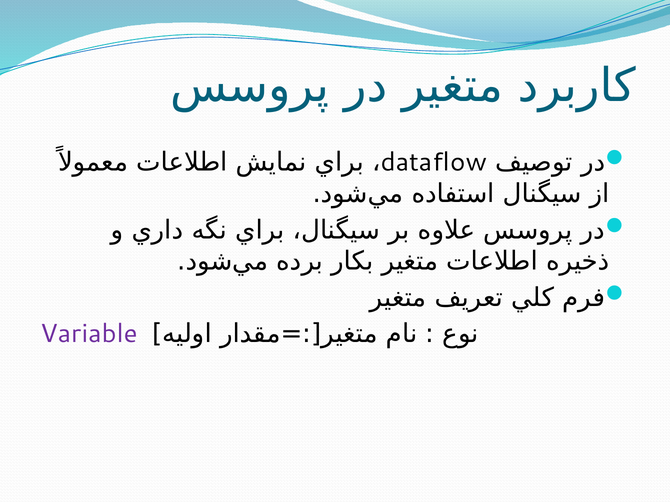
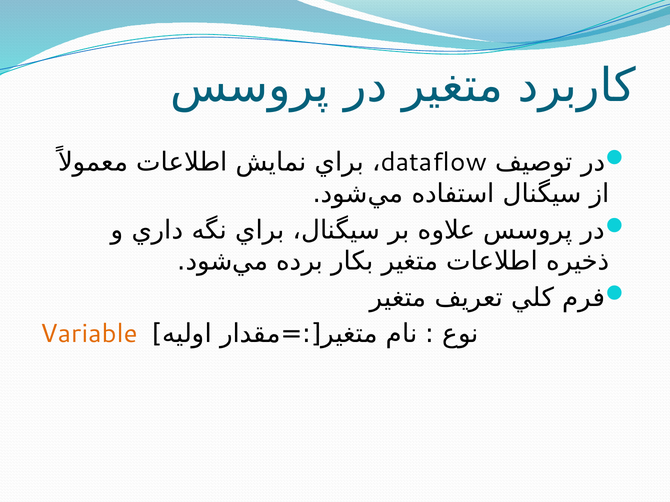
Variable colour: purple -> orange (89, 334)
